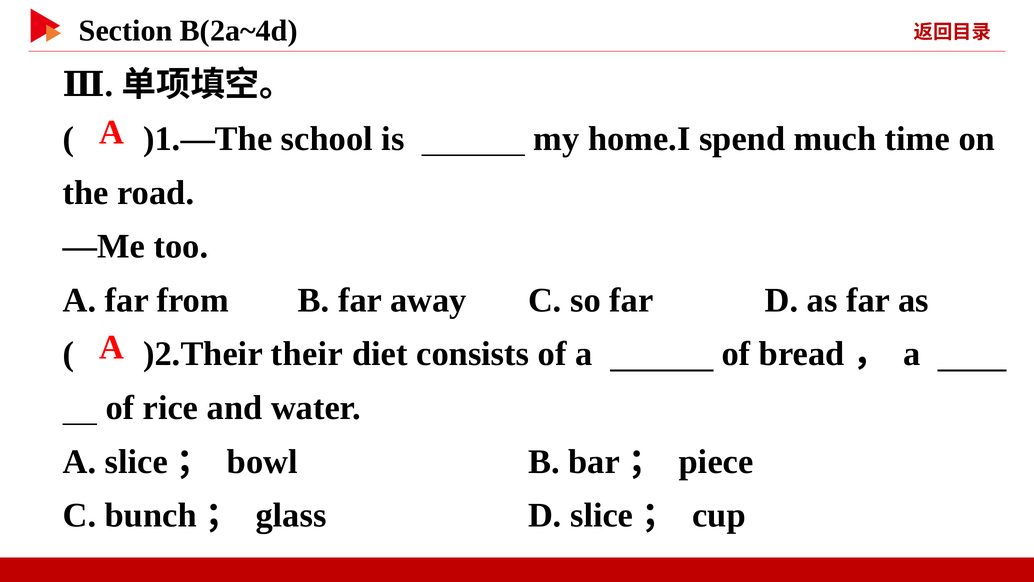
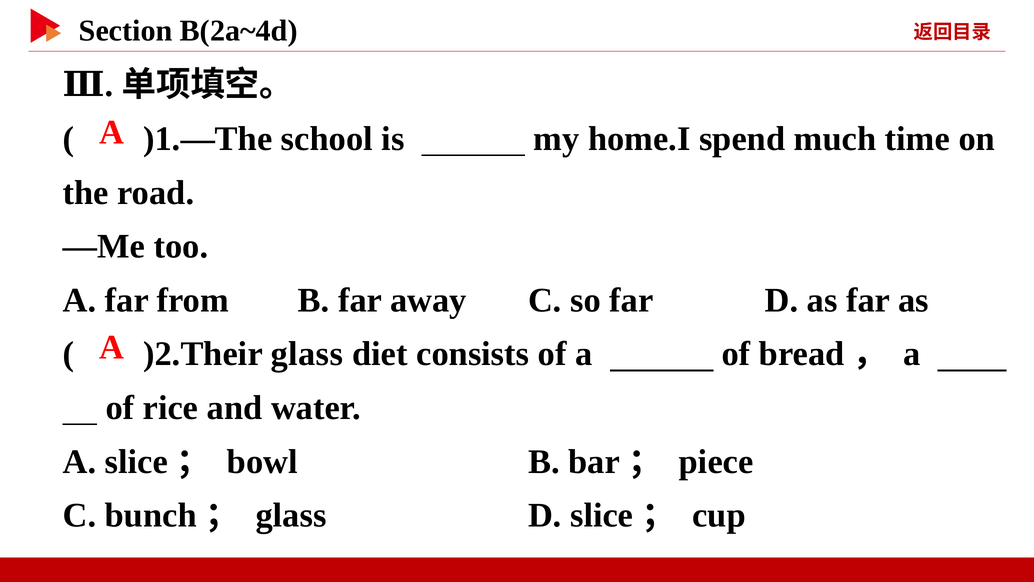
)2.Their their: their -> glass (307, 354)
